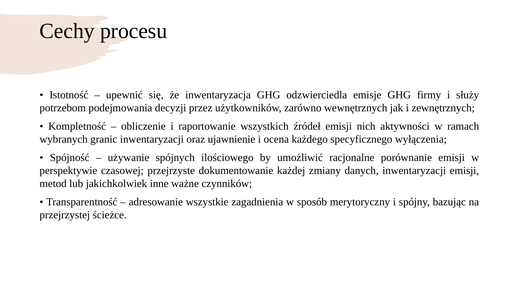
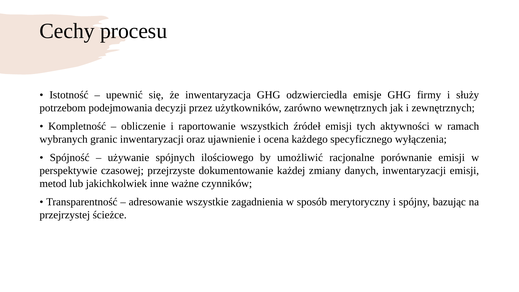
nich: nich -> tych (366, 126)
